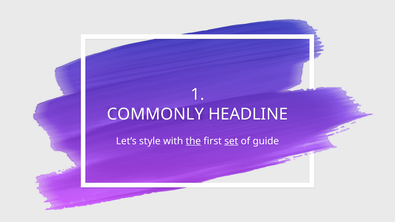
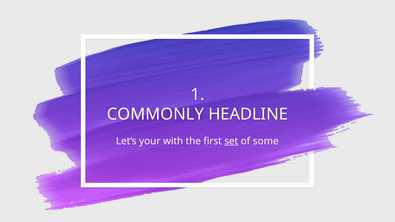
style: style -> your (150, 141)
the underline: present -> none (193, 141)
guide: guide -> some (266, 141)
